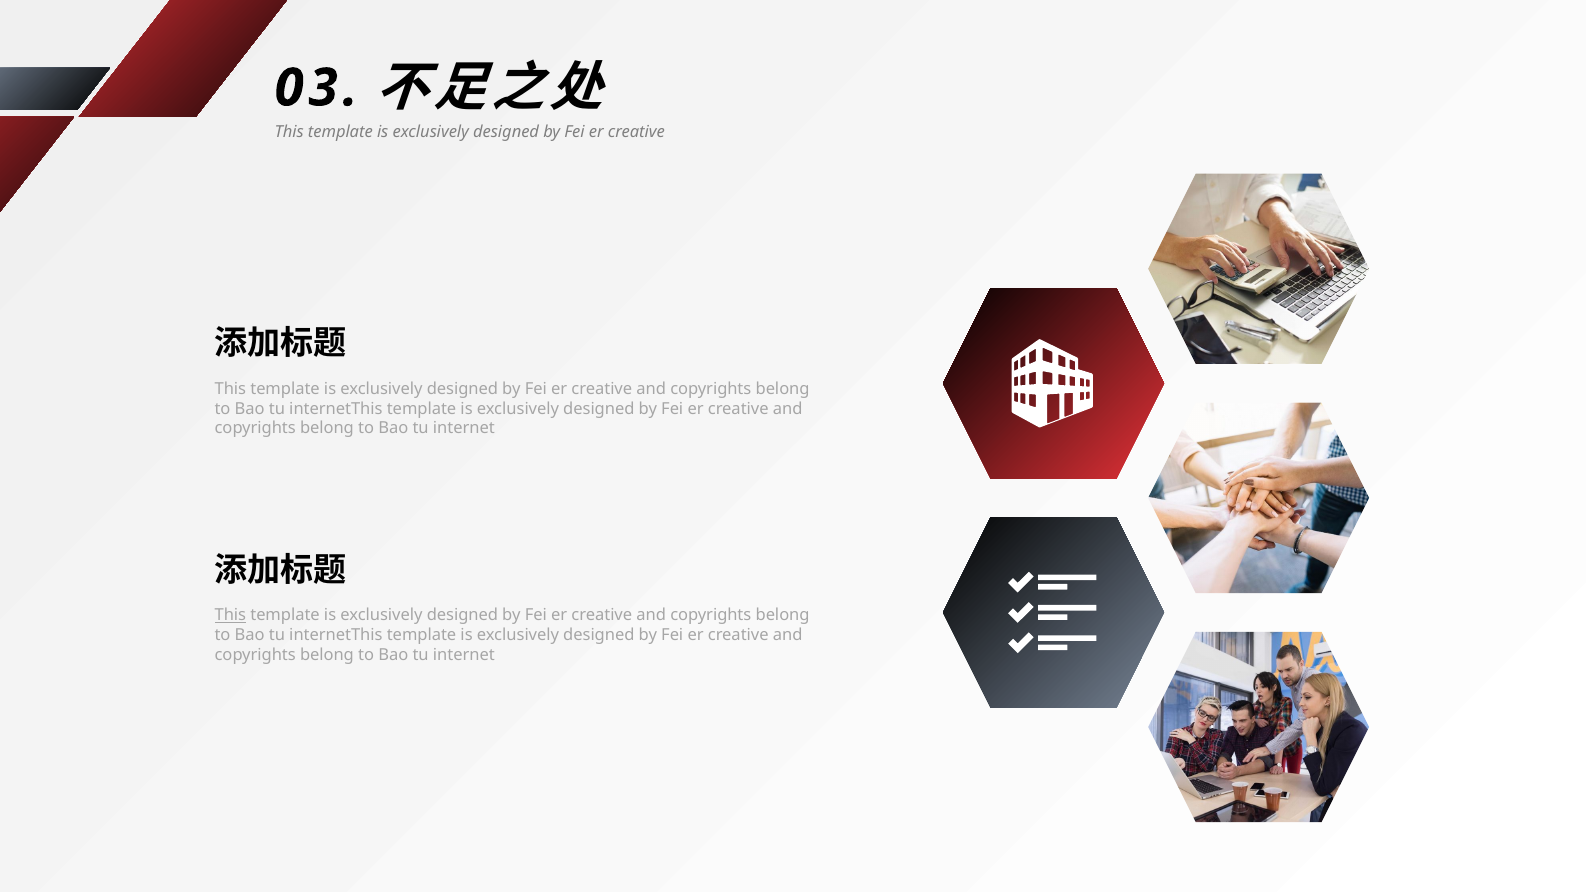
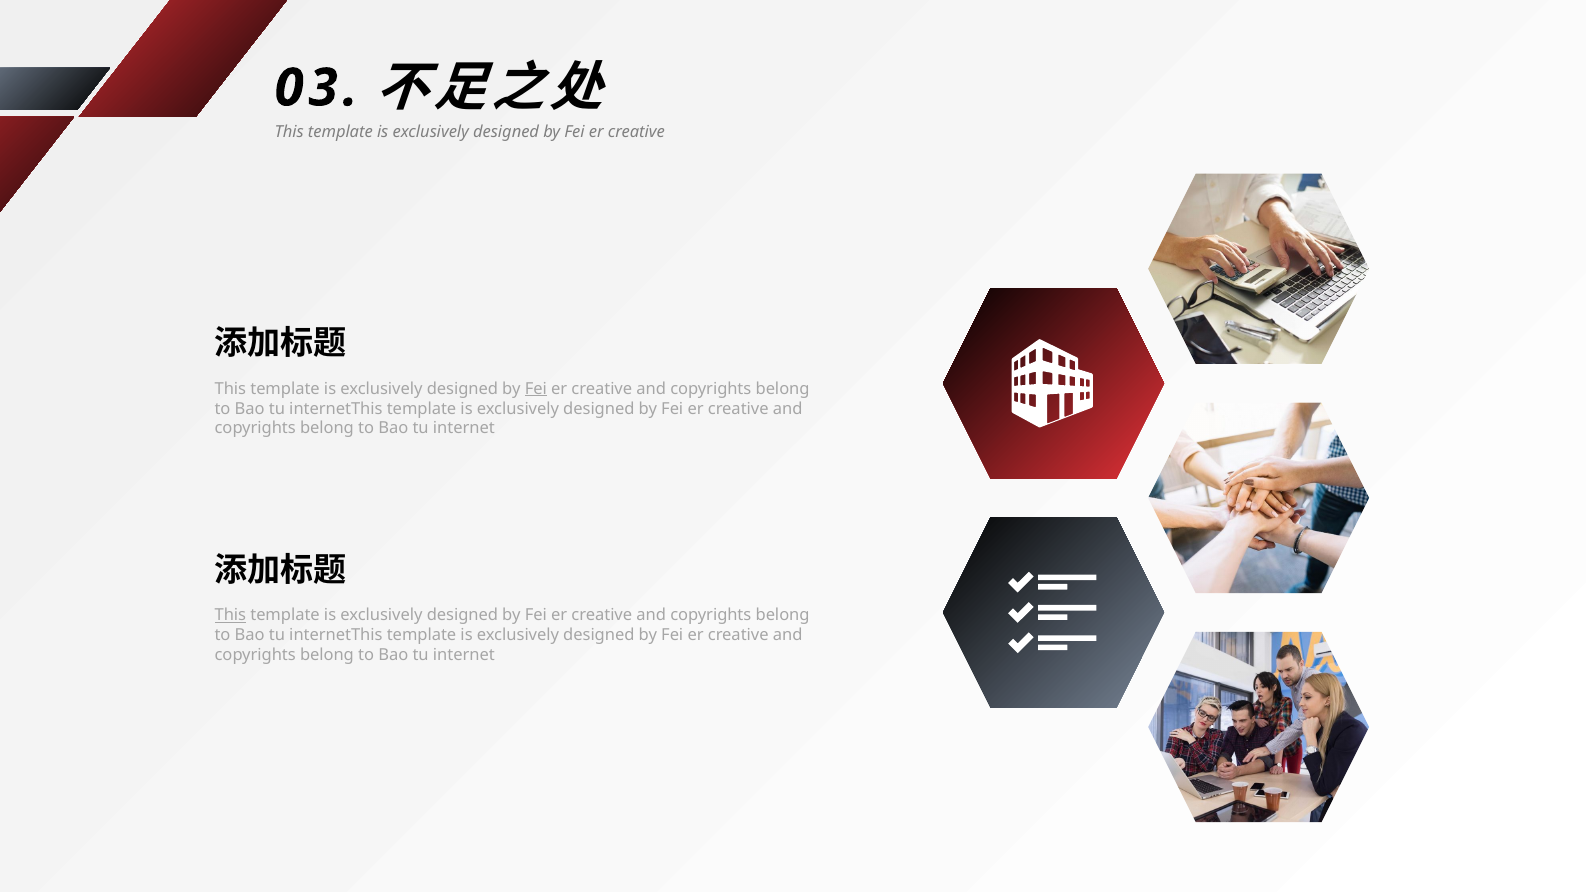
Fei underline: none -> present (536, 389)
